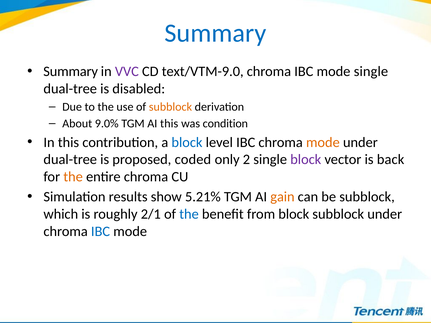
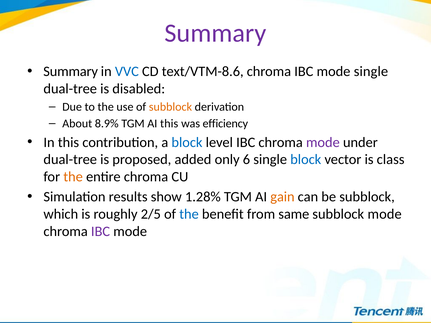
Summary colour: blue -> purple (215, 33)
VVC colour: purple -> blue (127, 72)
text/VTM-9.0: text/VTM-9.0 -> text/VTM-8.6 (203, 72)
9.0%: 9.0% -> 8.9% (107, 124)
condition: condition -> efficiency (225, 124)
mode colour: orange -> purple (323, 142)
coded: coded -> added (193, 160)
2: 2 -> 6 (246, 160)
block colour: purple -> blue (306, 160)
back: back -> class (391, 160)
5.21%: 5.21% -> 1.28% (203, 197)
2/1: 2/1 -> 2/5 (151, 214)
from block: block -> same (294, 214)
subblock under: under -> mode (385, 214)
IBC colour: blue -> purple (101, 232)
